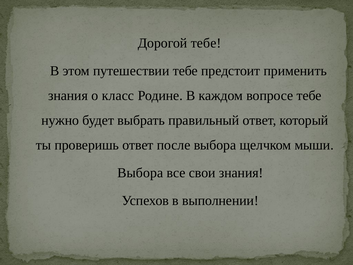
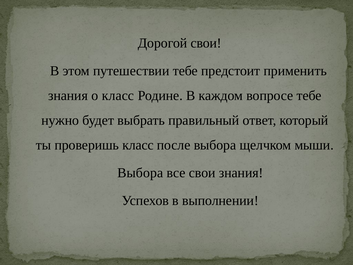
Дорогой тебе: тебе -> свои (206, 43)
проверишь ответ: ответ -> класс (138, 145)
